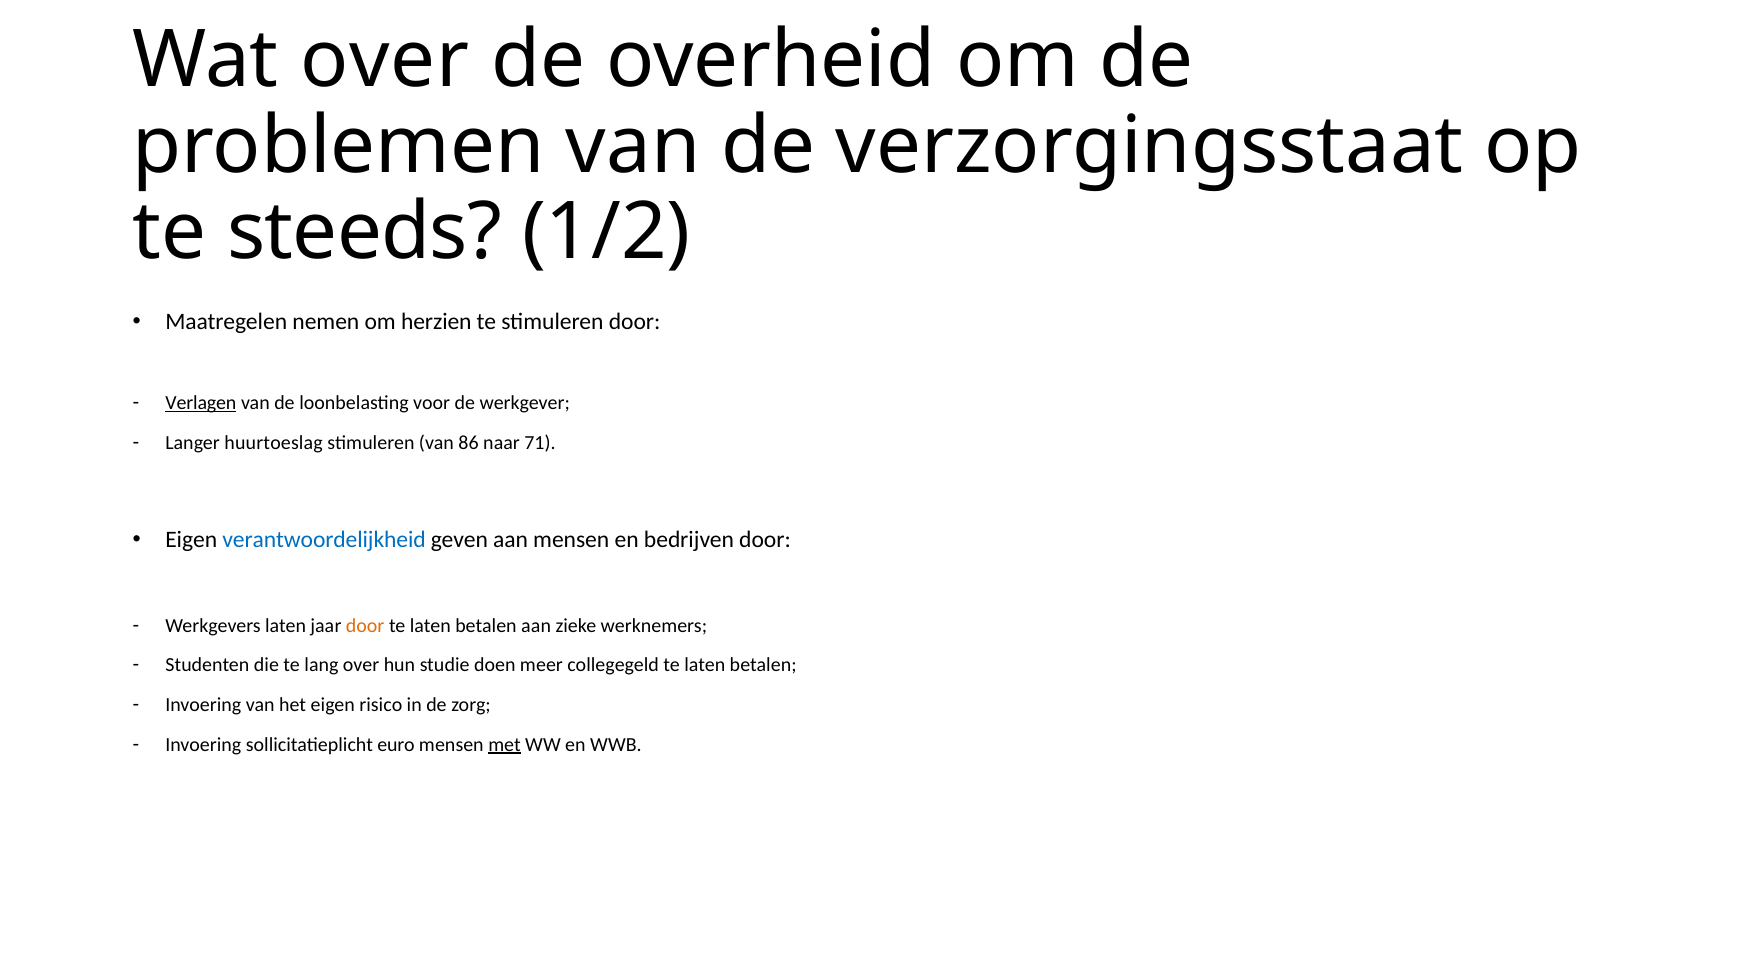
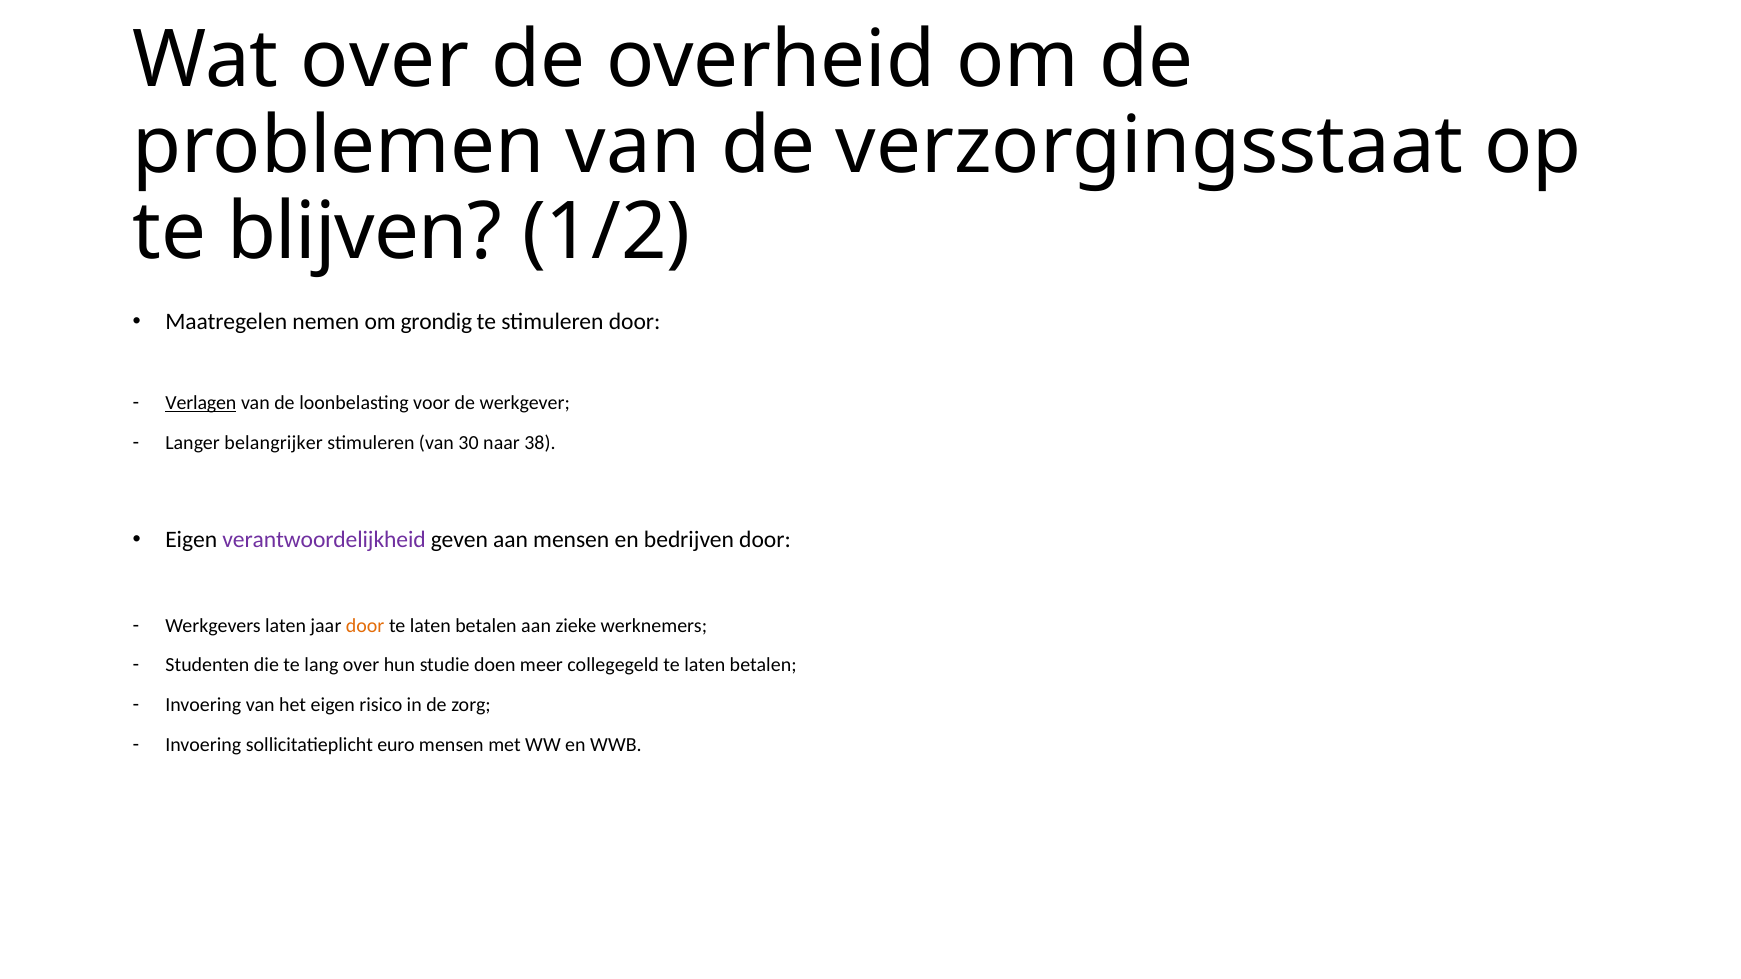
steeds: steeds -> blijven (365, 232)
herzien: herzien -> grondig (436, 322)
huurtoeslag: huurtoeslag -> belangrijker (274, 443)
86: 86 -> 30 (468, 443)
71: 71 -> 38 (540, 443)
verantwoordelijkheid colour: blue -> purple (324, 540)
met underline: present -> none (505, 745)
